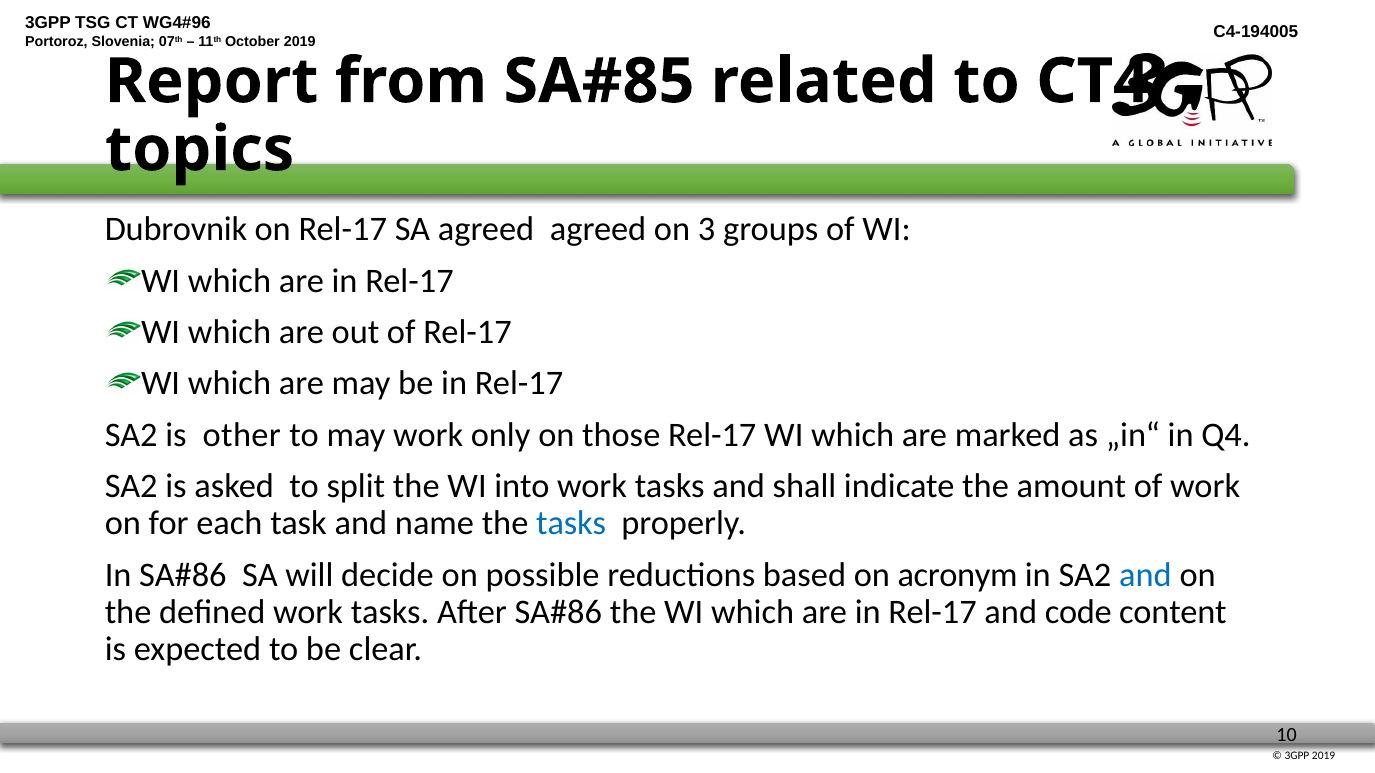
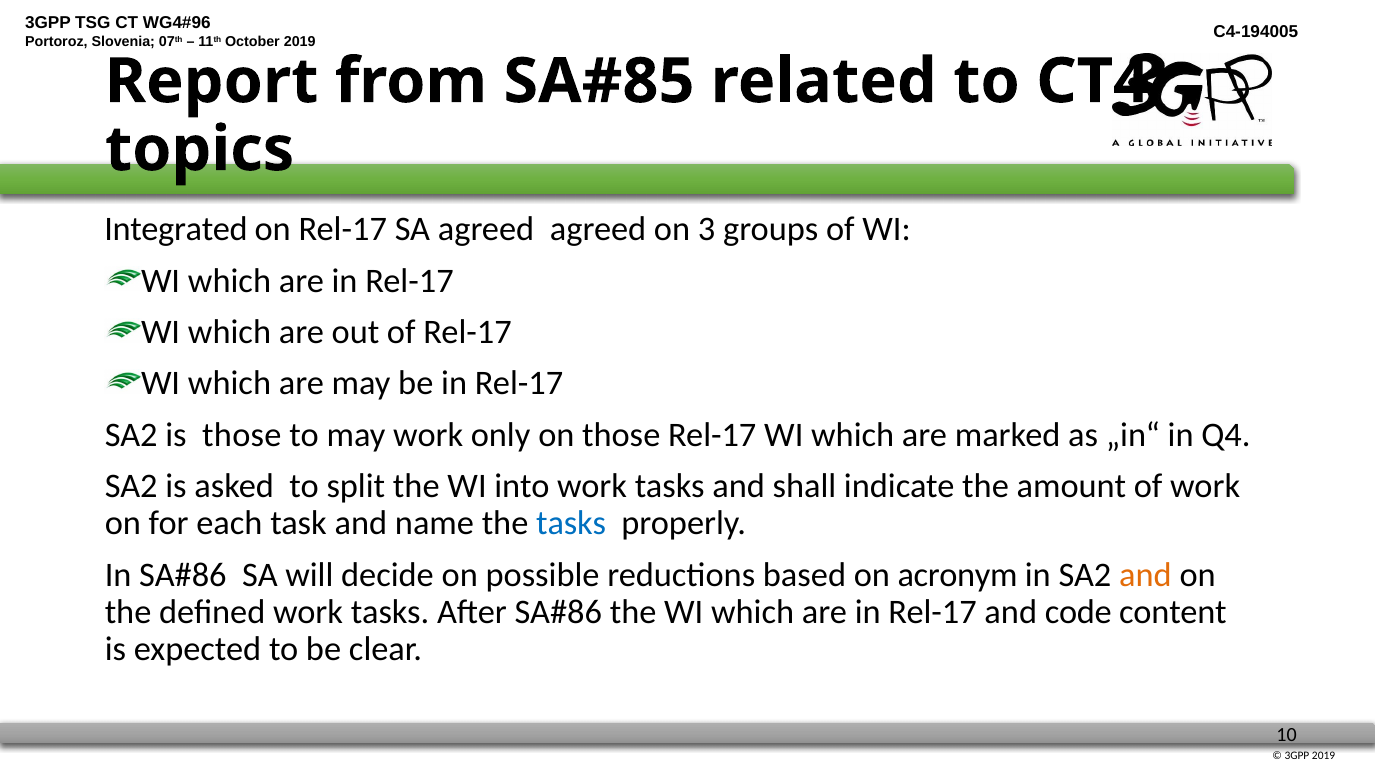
Dubrovnik: Dubrovnik -> Integrated (176, 229)
is other: other -> those (242, 435)
and colour: blue -> orange (1145, 575)
